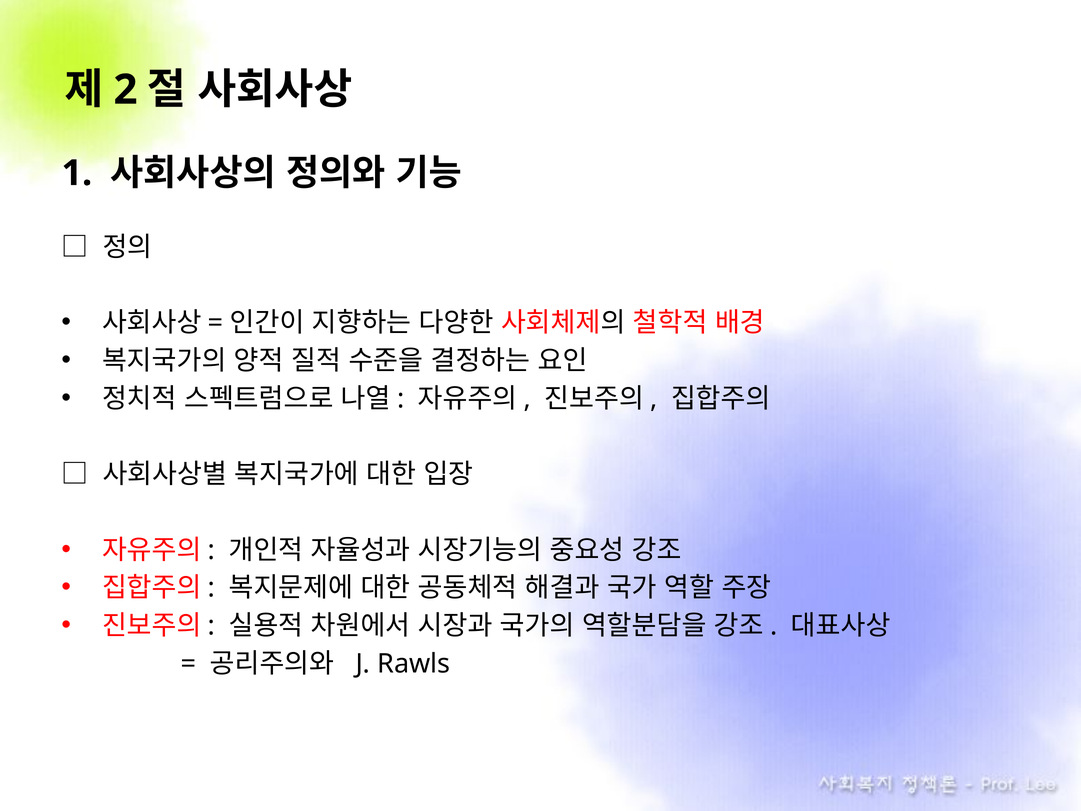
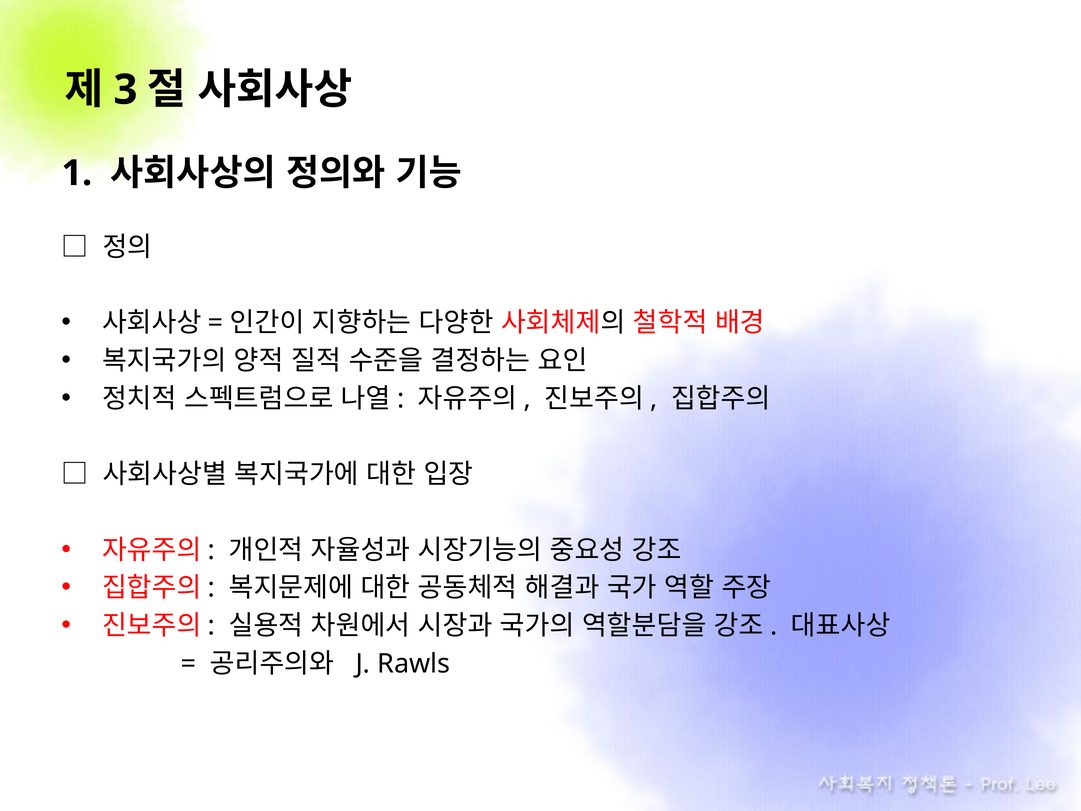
2: 2 -> 3 (125, 90)
